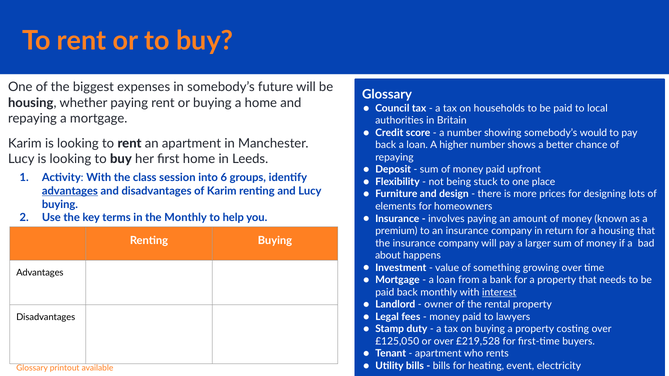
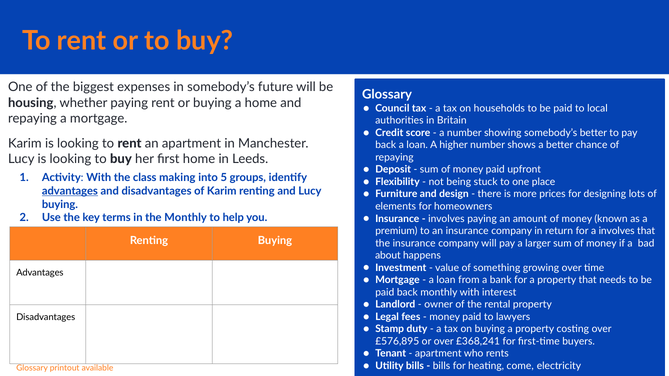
somebody’s would: would -> better (593, 133)
session: session -> making (177, 178)
6: 6 -> 5 (224, 178)
a housing: housing -> involves (617, 231)
interest underline: present -> none (499, 292)
£125,050: £125,050 -> £576,895 (397, 342)
£219,528: £219,528 -> £368,241 (478, 342)
event: event -> come (520, 366)
